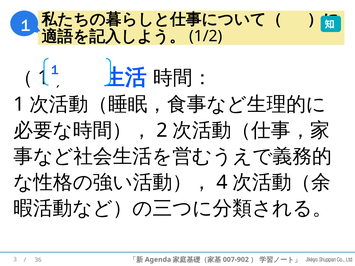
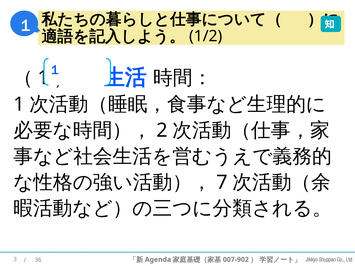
4: 4 -> 7 (222, 183)
